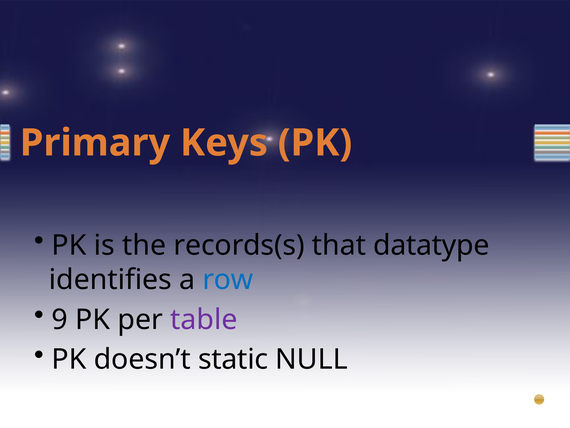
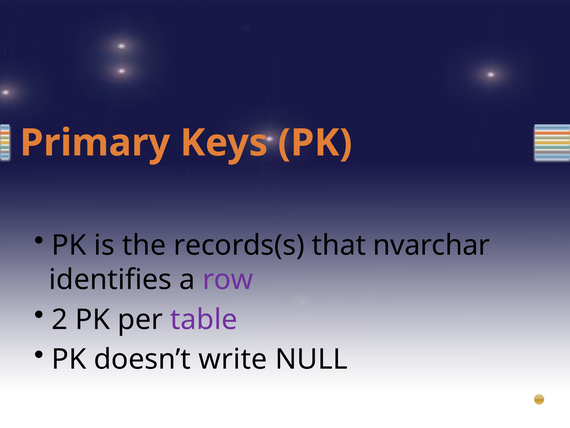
datatype: datatype -> nvarchar (431, 245)
row colour: blue -> purple (228, 279)
9: 9 -> 2 (60, 319)
static: static -> write (233, 359)
